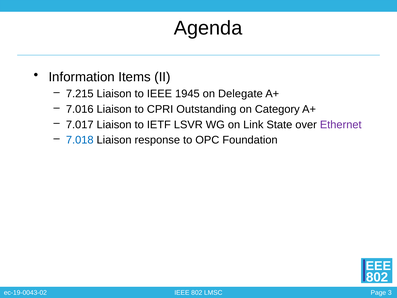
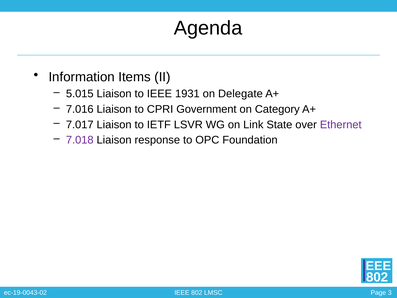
7.215: 7.215 -> 5.015 (80, 94)
1945: 1945 -> 1931 (187, 94)
Outstanding: Outstanding -> Government (206, 109)
7.018 colour: blue -> purple (80, 140)
